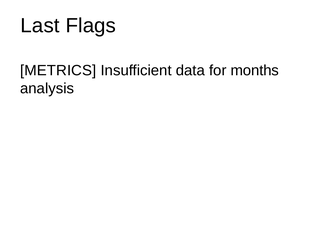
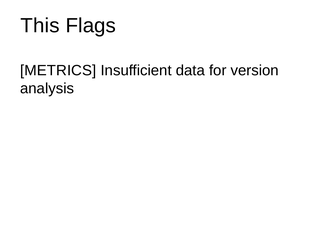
Last: Last -> This (40, 26)
months: months -> version (255, 70)
